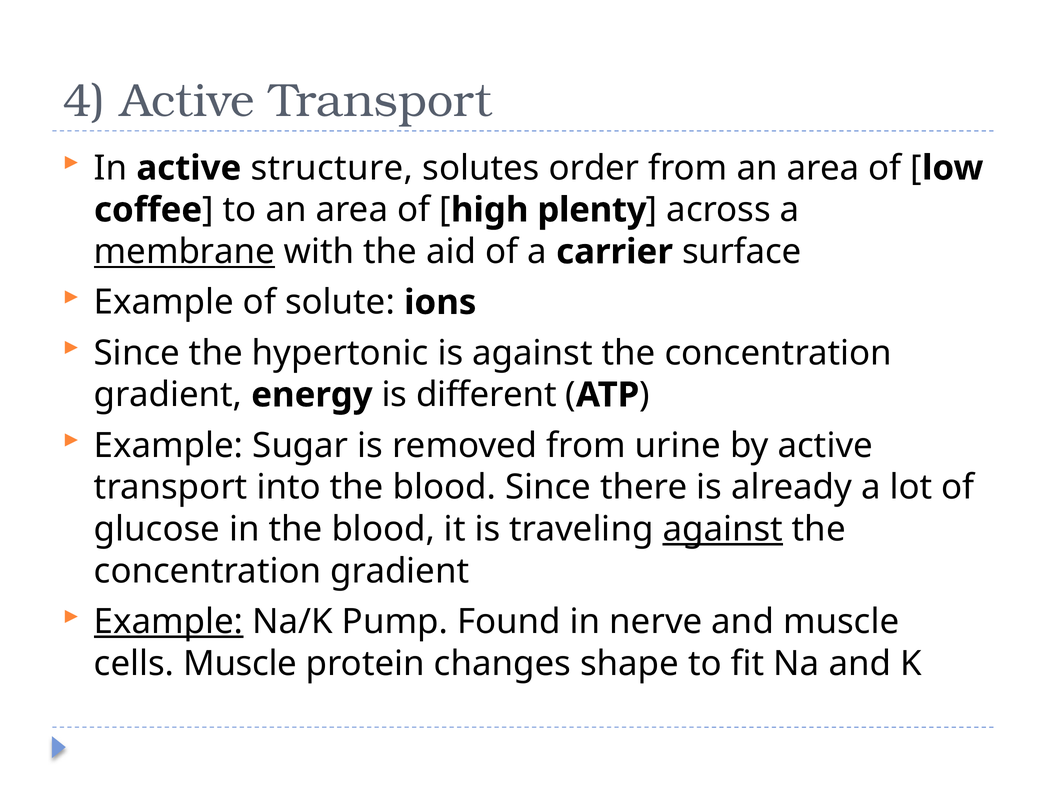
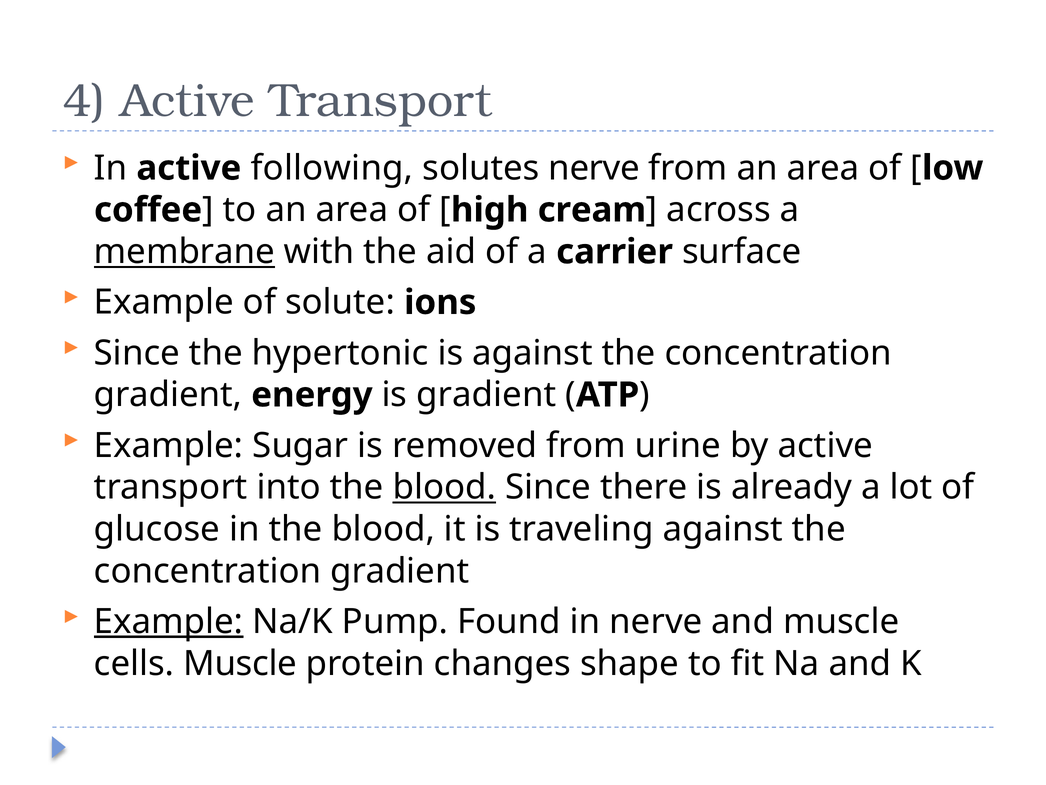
structure: structure -> following (332, 168)
solutes order: order -> nerve (594, 168)
plenty: plenty -> cream (592, 210)
is different: different -> gradient (486, 395)
blood underline: none -> present (444, 487)
against underline: present -> none (723, 529)
